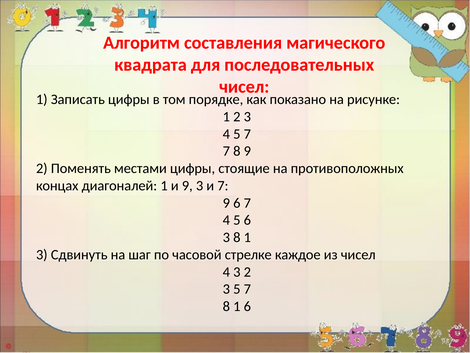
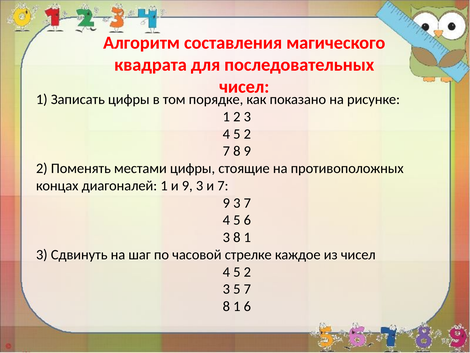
7: 7 -> 2 (247, 134)
6: 6 -> 3 (237, 203)
3: 3 -> 5 (237, 272)
